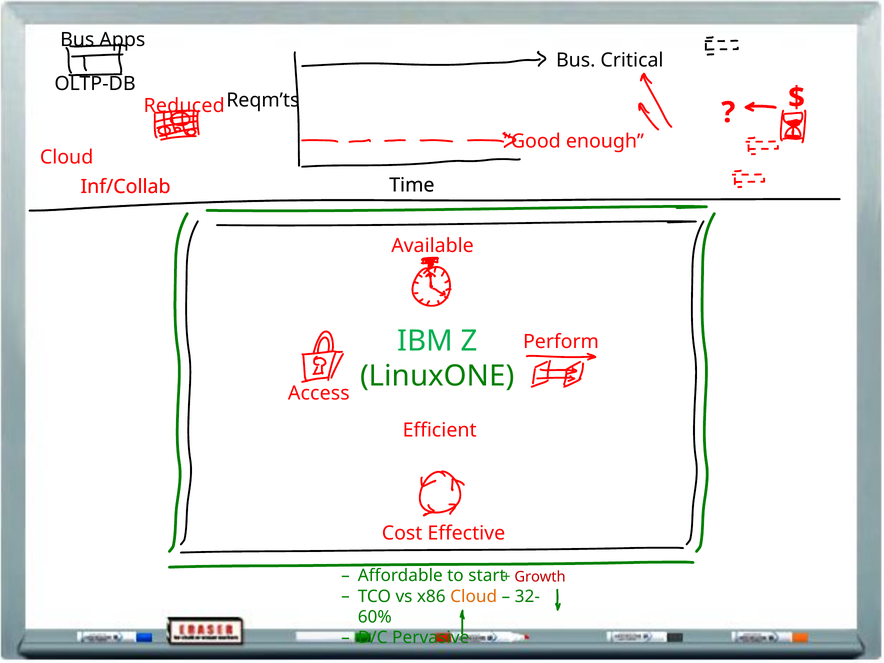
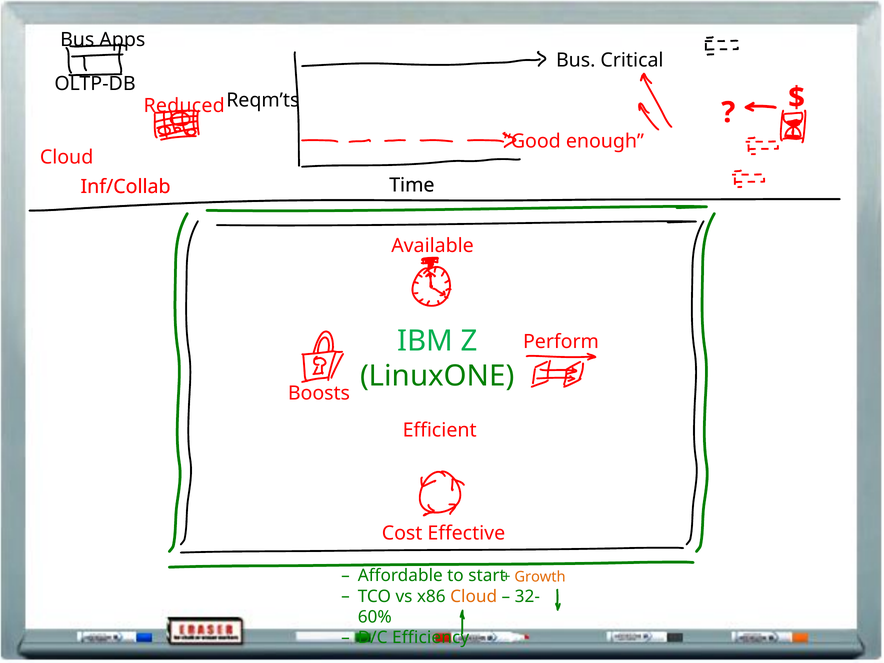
Access: Access -> Boosts (319, 393)
Growth colour: red -> orange (540, 577)
Pervasive: Pervasive -> Efficiency (431, 638)
